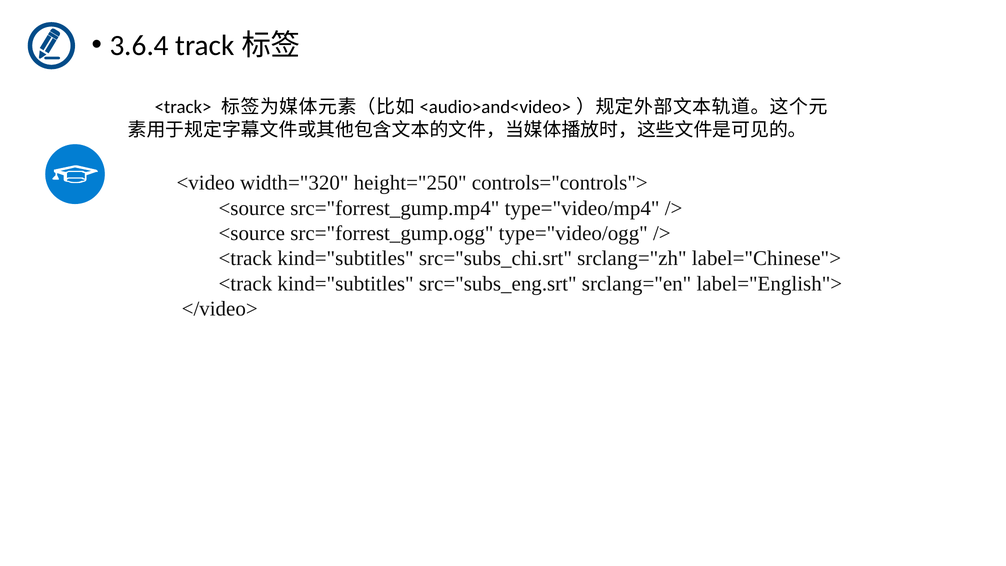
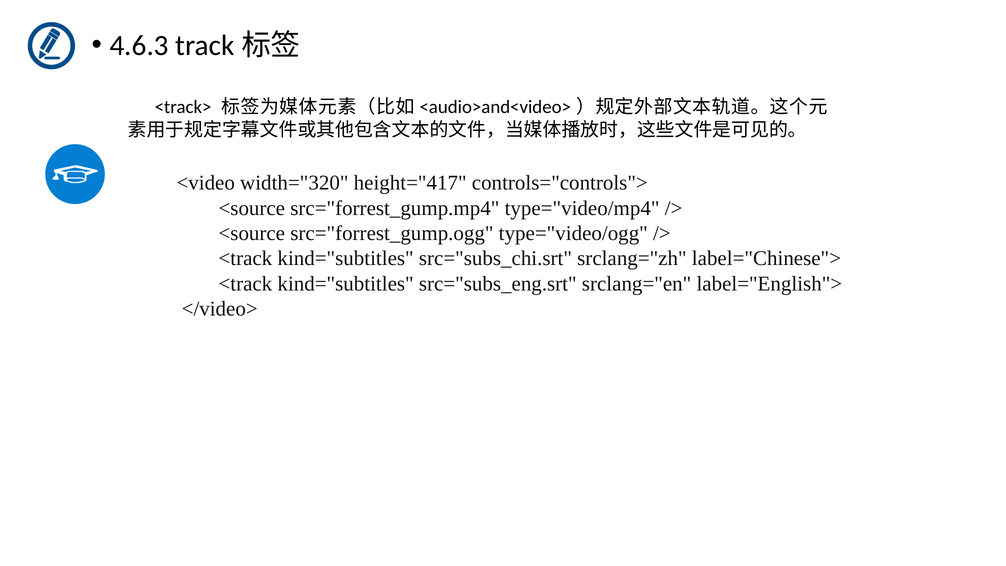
3.6.4: 3.6.4 -> 4.6.3 (139, 45)
height="250: height="250 -> height="417 (410, 183)
